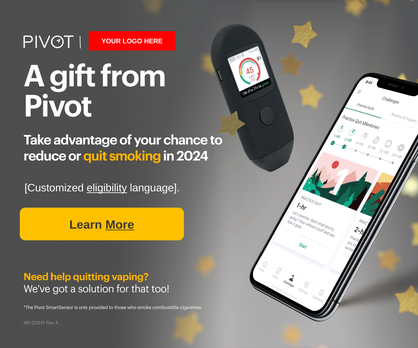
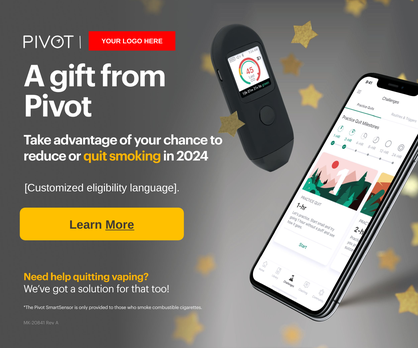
eligibility underline: present -> none (107, 188)
